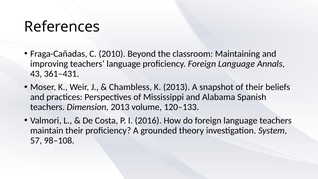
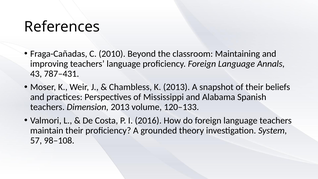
361–431: 361–431 -> 787–431 (62, 74)
